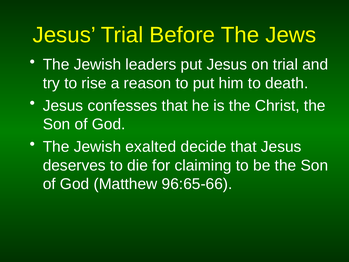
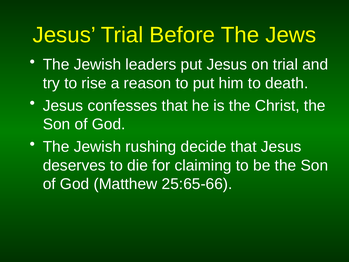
exalted: exalted -> rushing (151, 147)
96:65-66: 96:65-66 -> 25:65-66 (197, 184)
